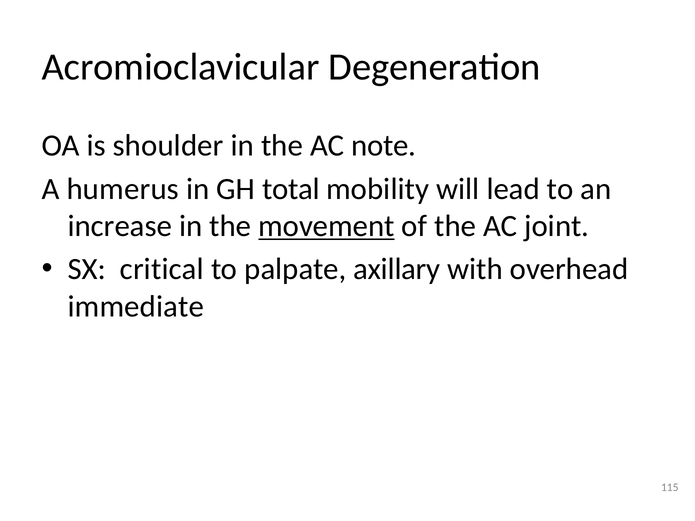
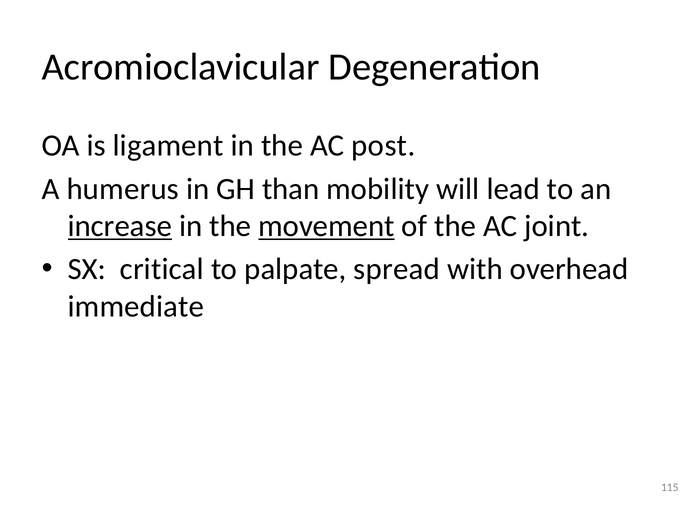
shoulder: shoulder -> ligament (168, 146)
note: note -> post (383, 146)
total: total -> than (291, 189)
increase underline: none -> present (120, 226)
axillary: axillary -> spread (397, 269)
